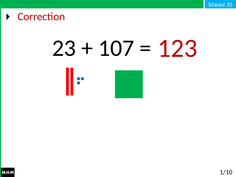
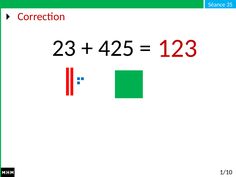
107: 107 -> 425 (116, 48)
